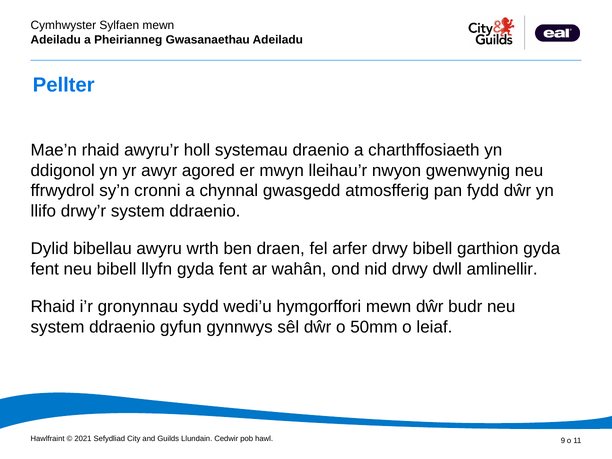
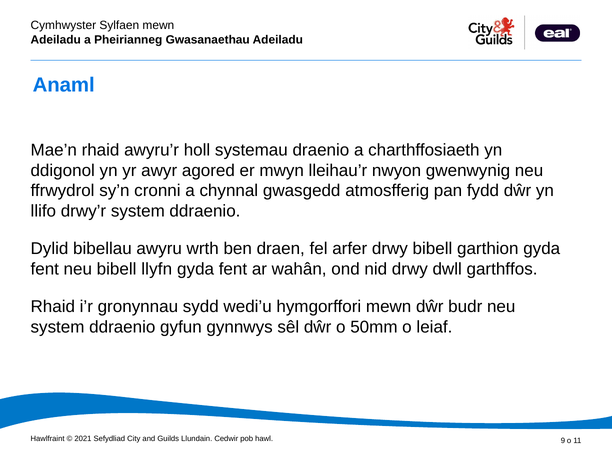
Pellter: Pellter -> Anaml (64, 85)
amlinellir: amlinellir -> garthffos (502, 269)
